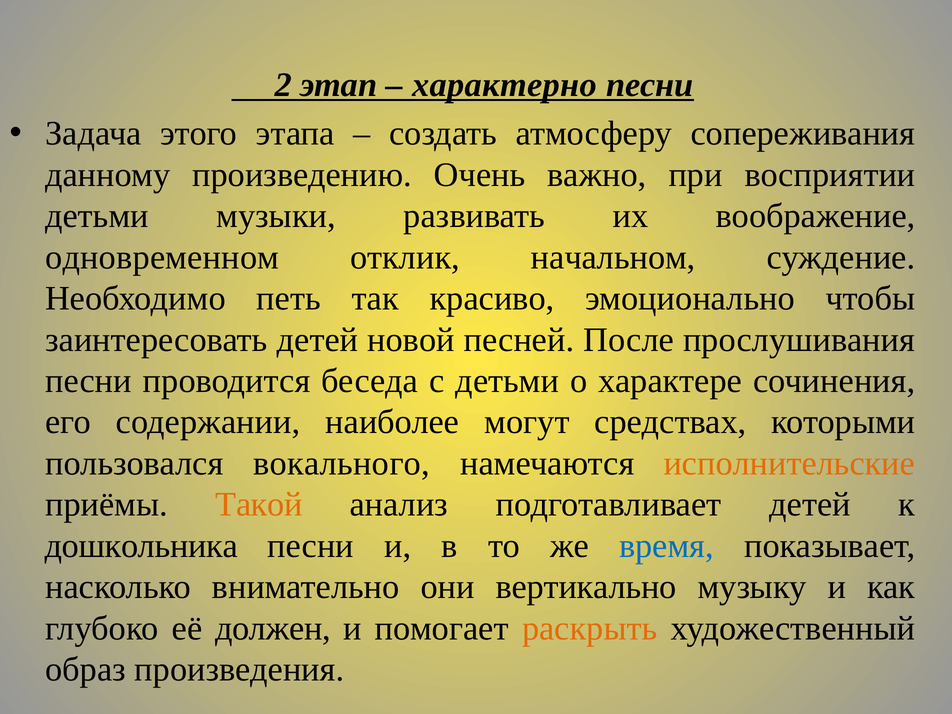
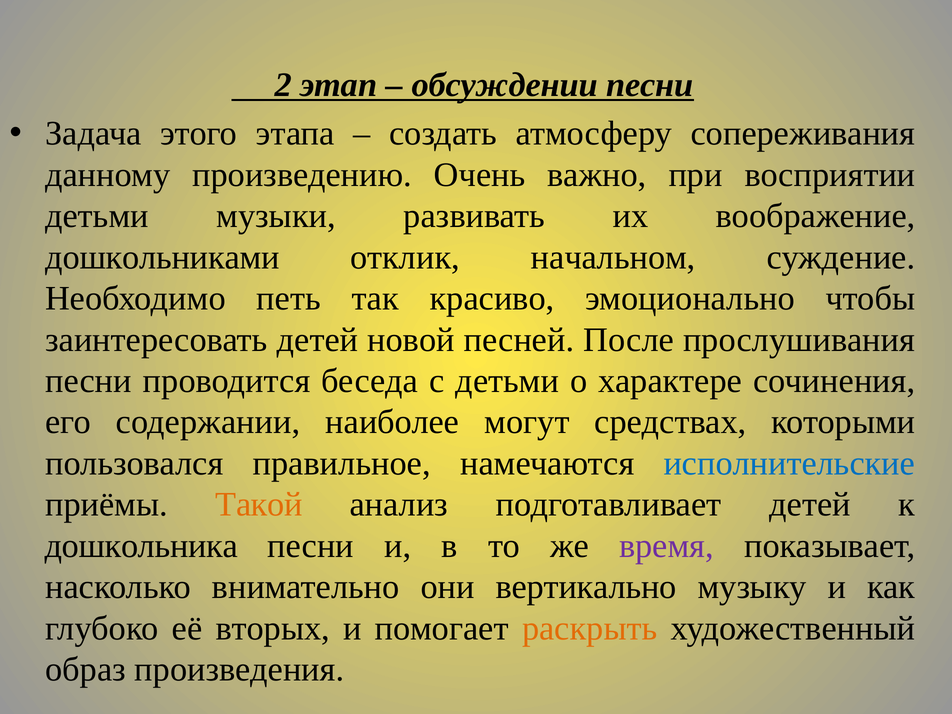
характерно: характерно -> обсуждении (505, 85)
одновременном: одновременном -> дошкольниками (162, 257)
вокального: вокального -> правильное (342, 463)
исполнительские colour: orange -> blue (789, 463)
время colour: blue -> purple (666, 546)
должен: должен -> вторых (273, 628)
